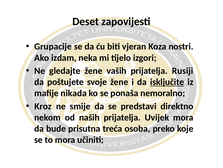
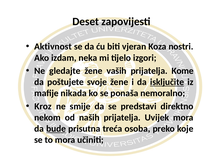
Grupacije: Grupacije -> Aktivnost (53, 46)
Rusiji: Rusiji -> Kome (183, 71)
bude underline: none -> present (56, 128)
